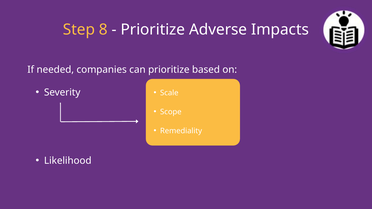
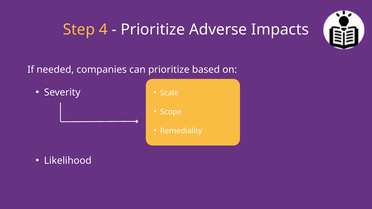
8: 8 -> 4 (103, 30)
